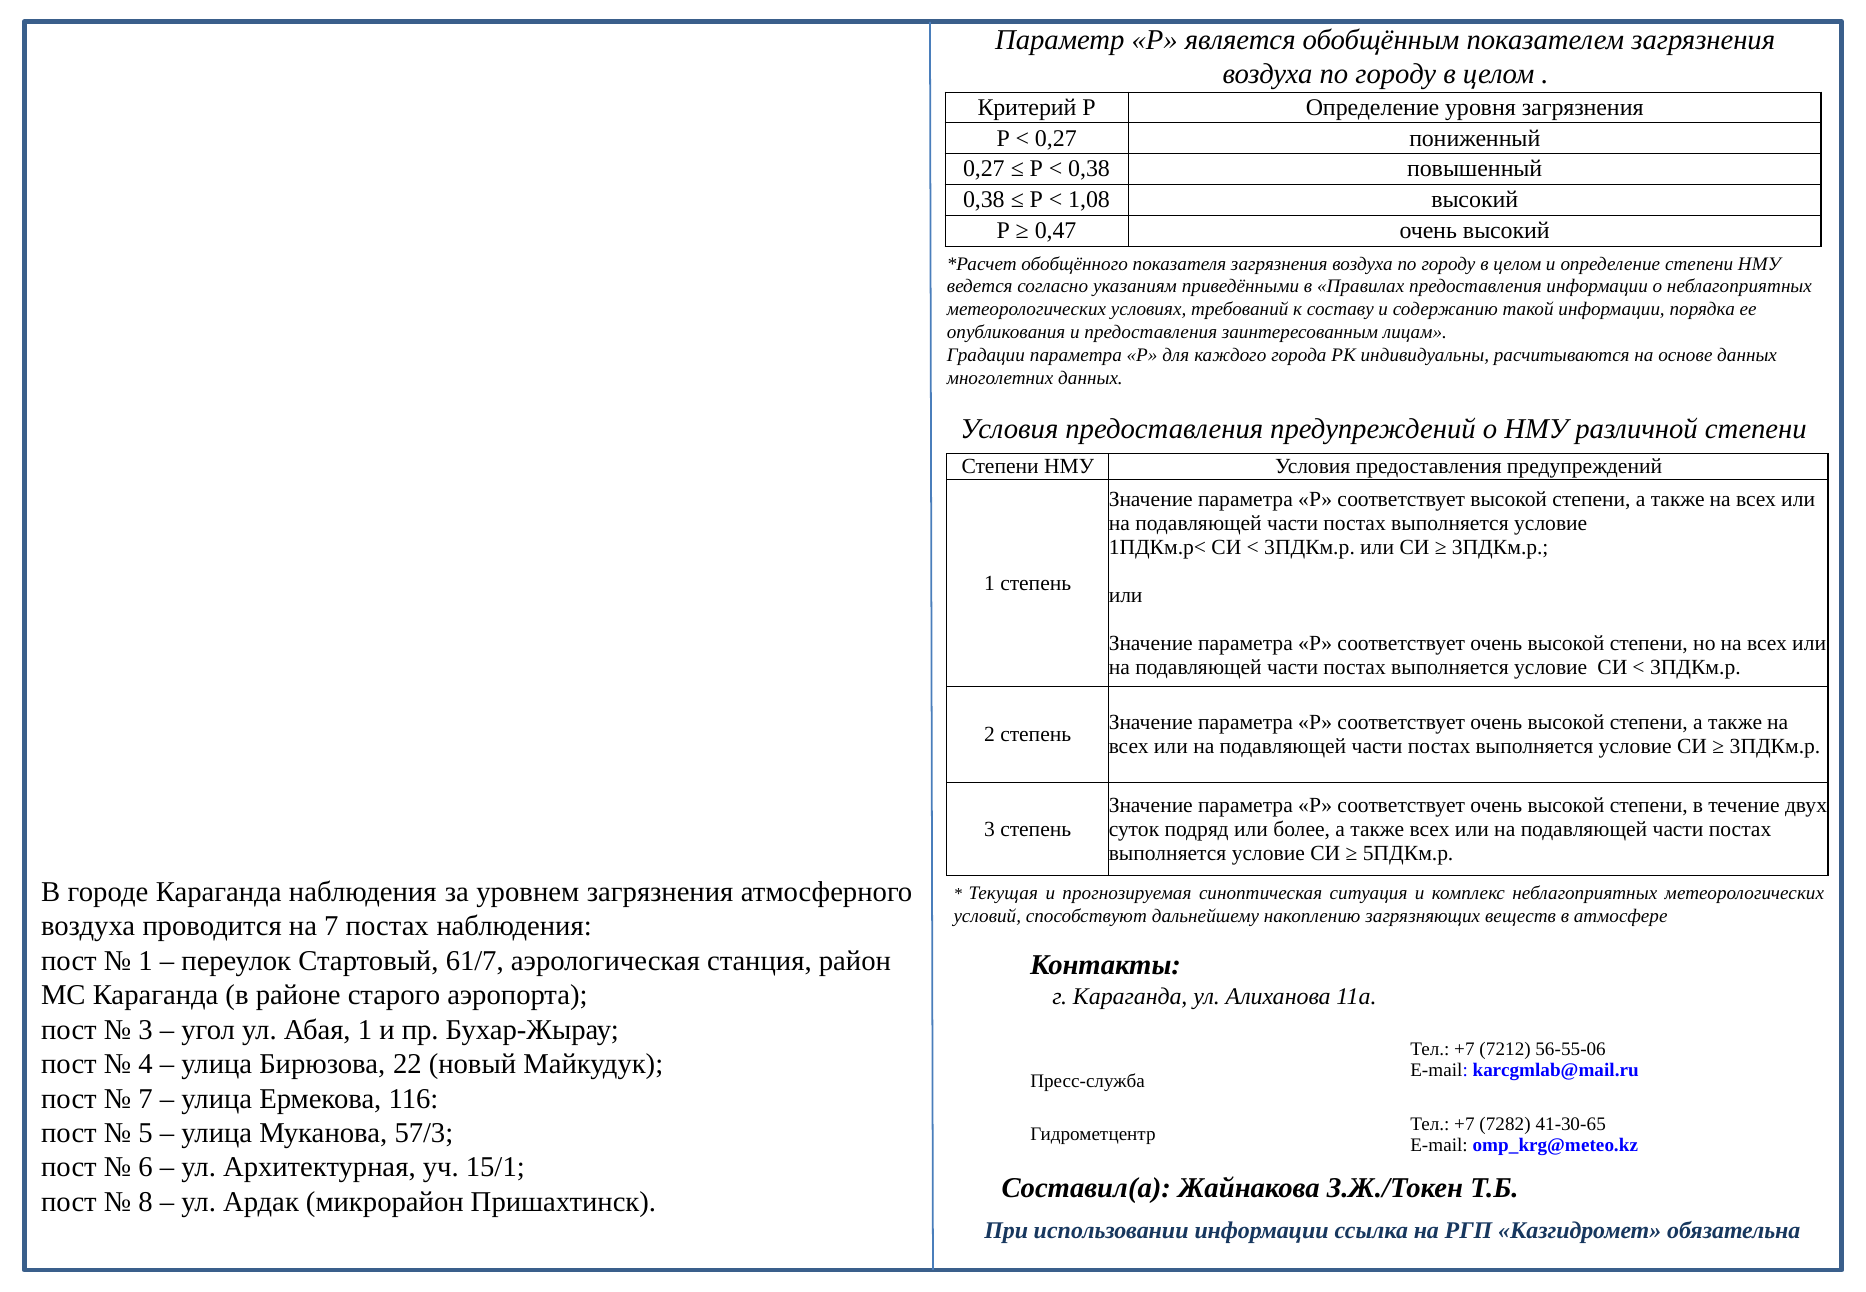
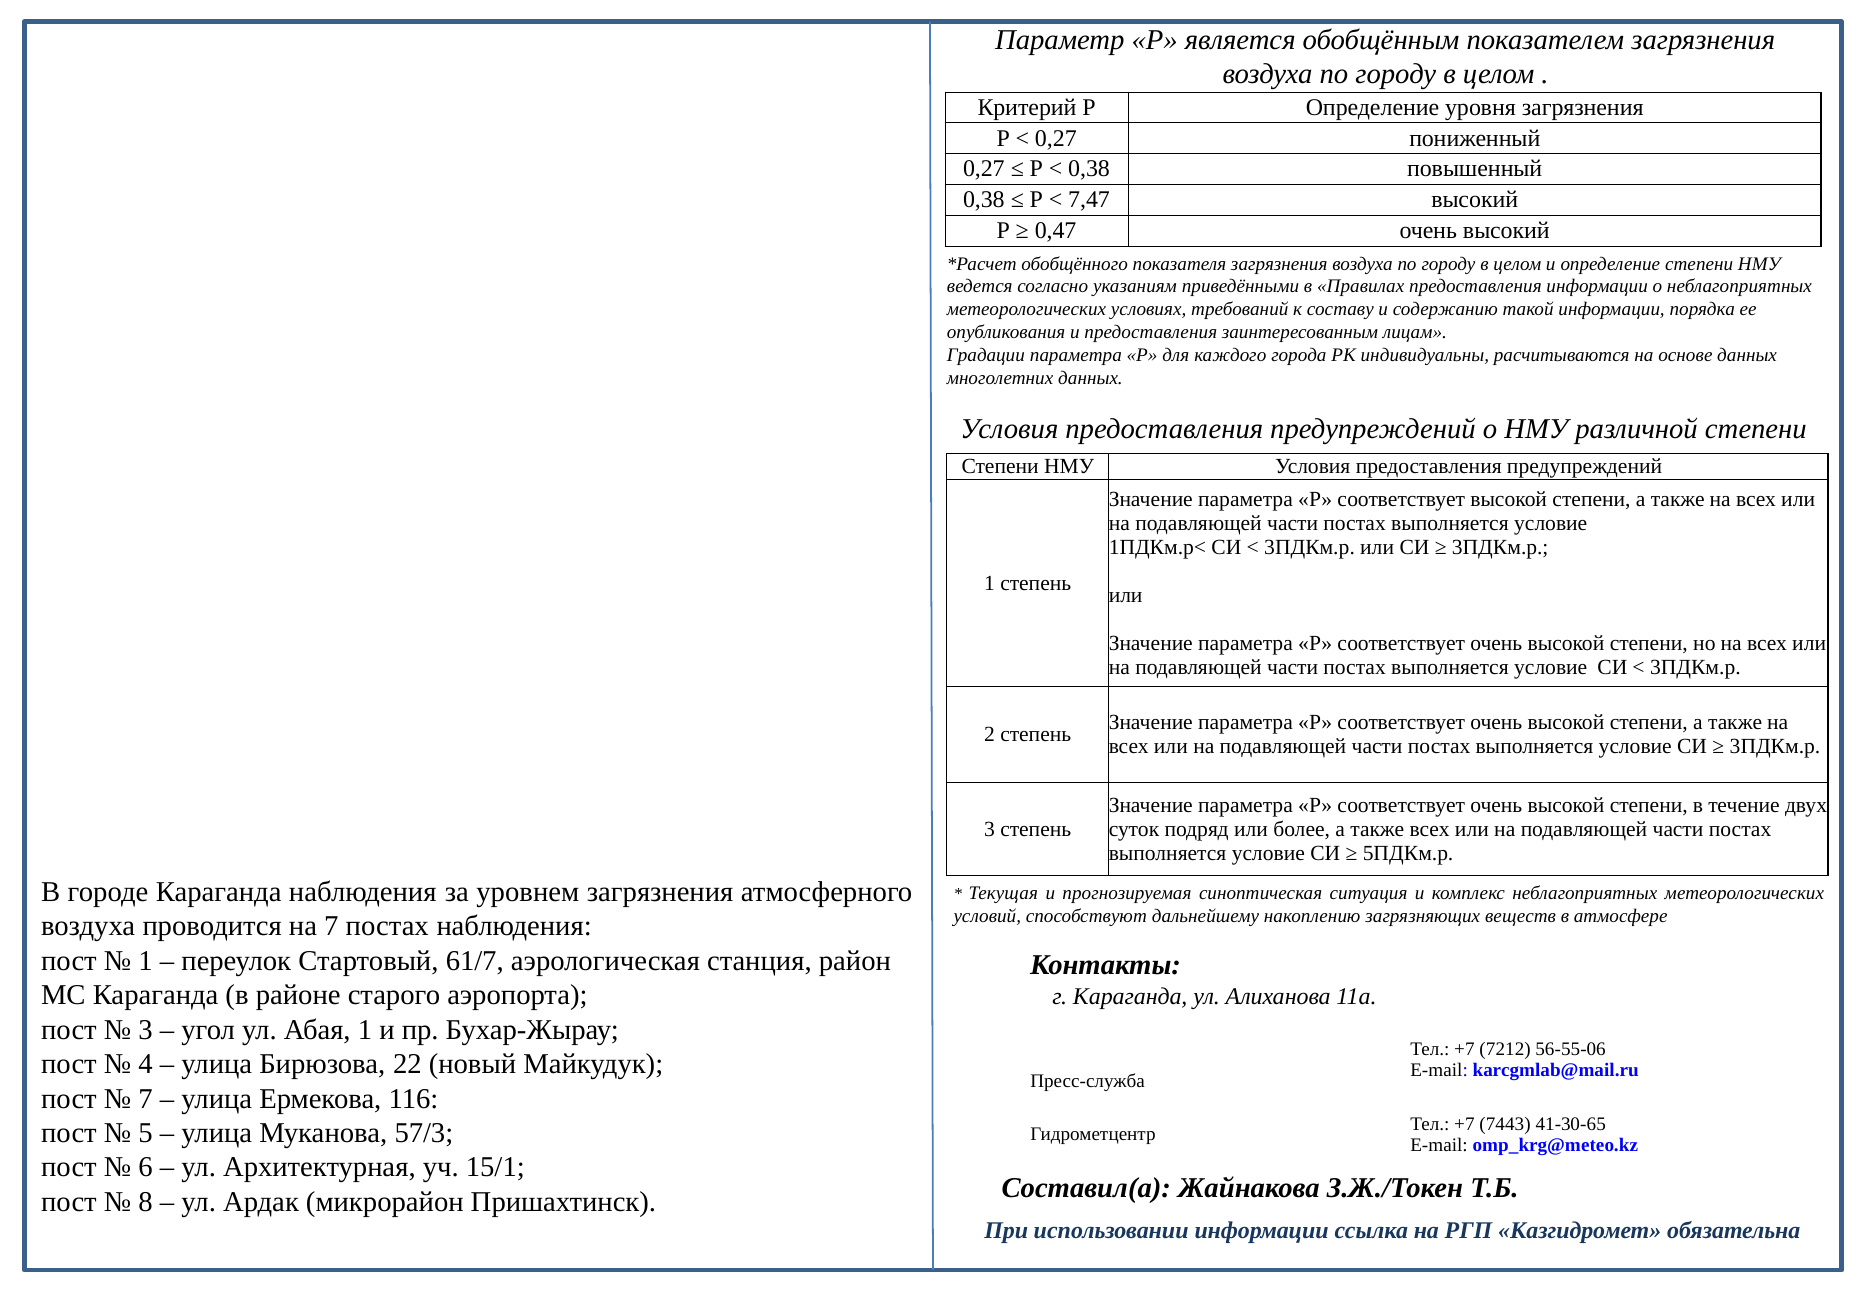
1,08: 1,08 -> 7,47 (1089, 200)
7282: 7282 -> 7443 (1505, 1124)
